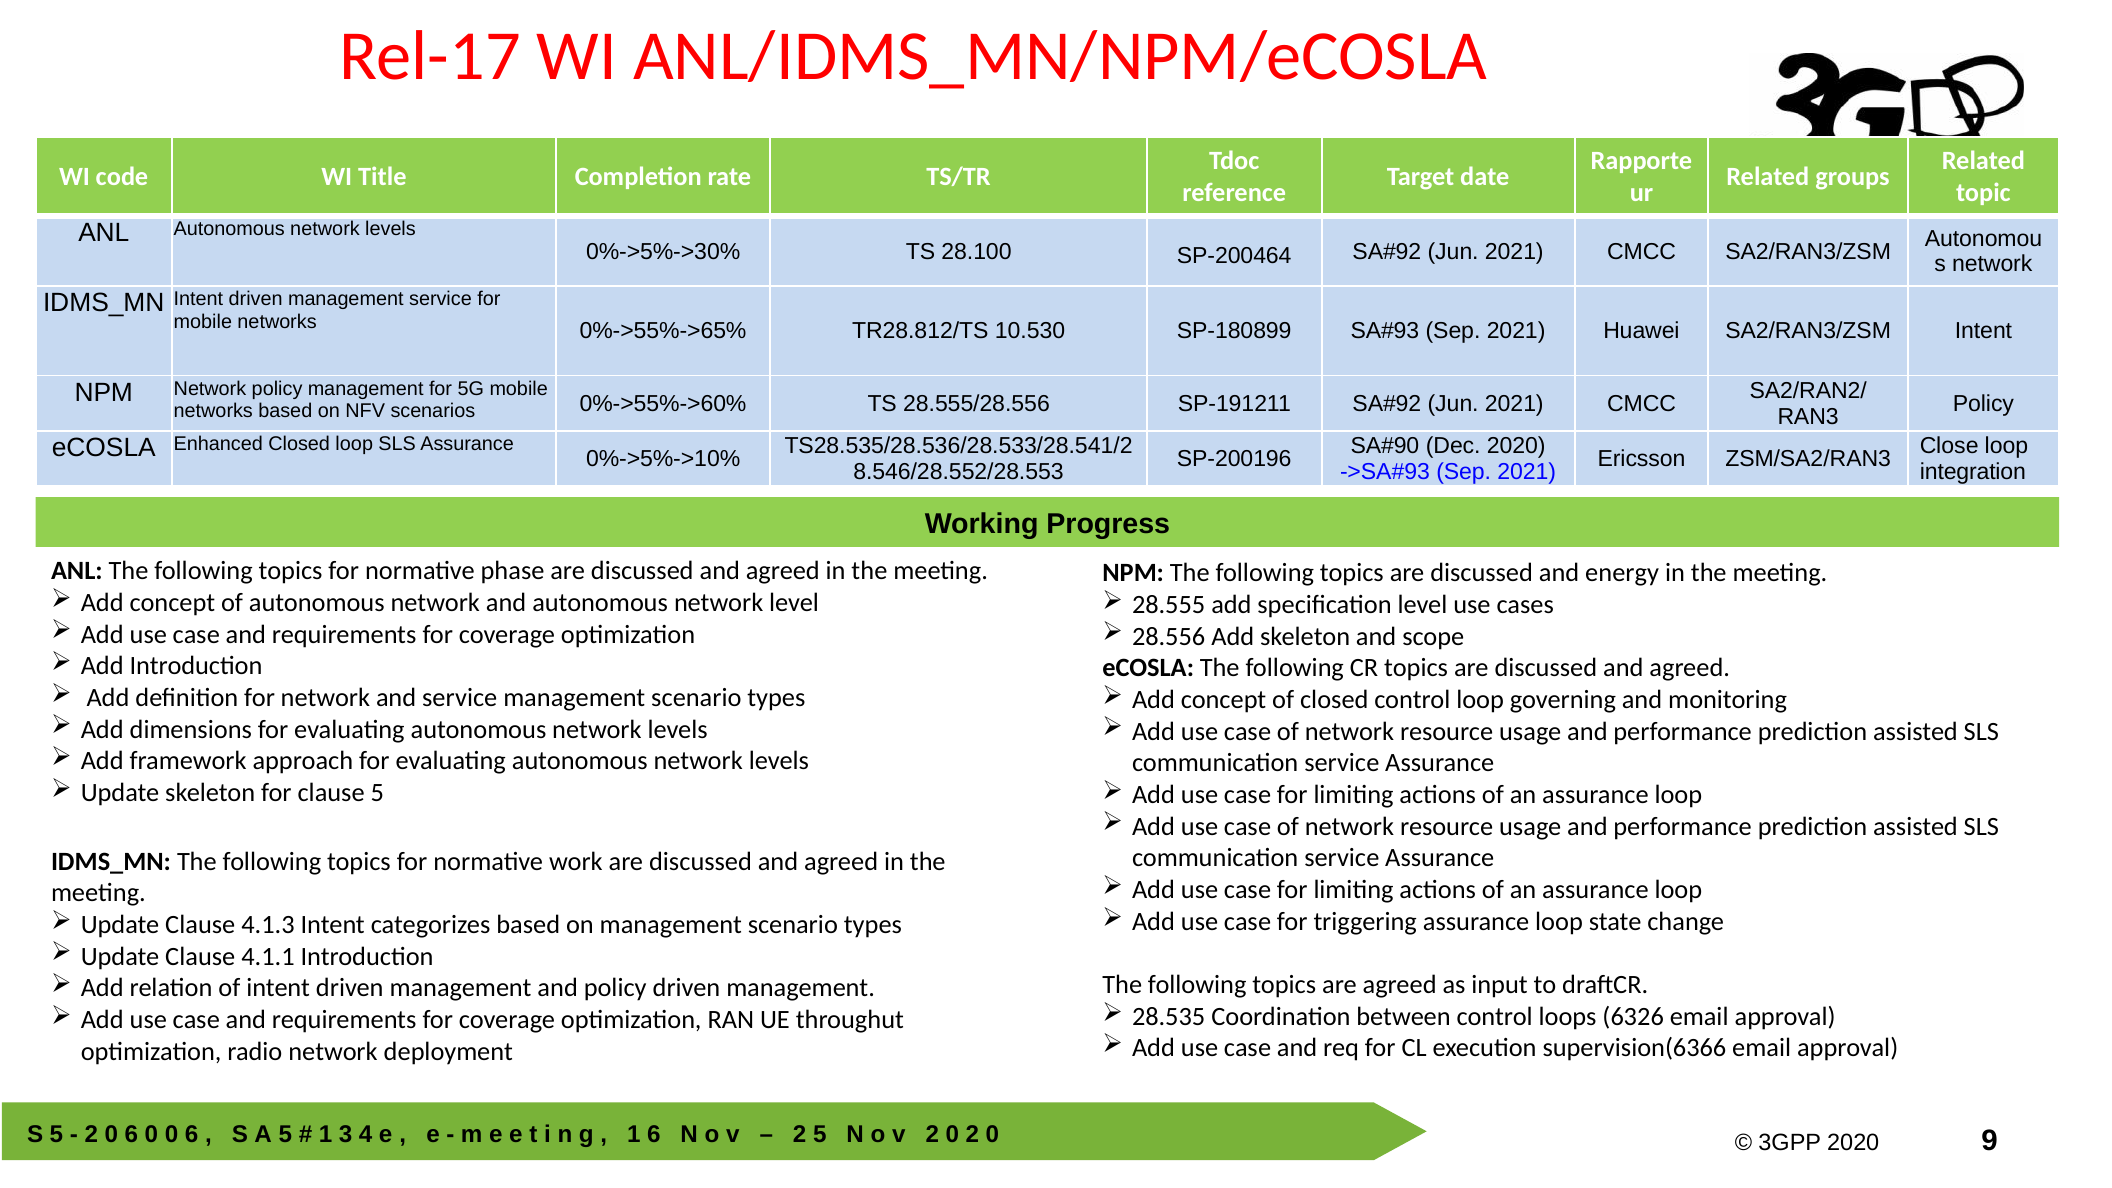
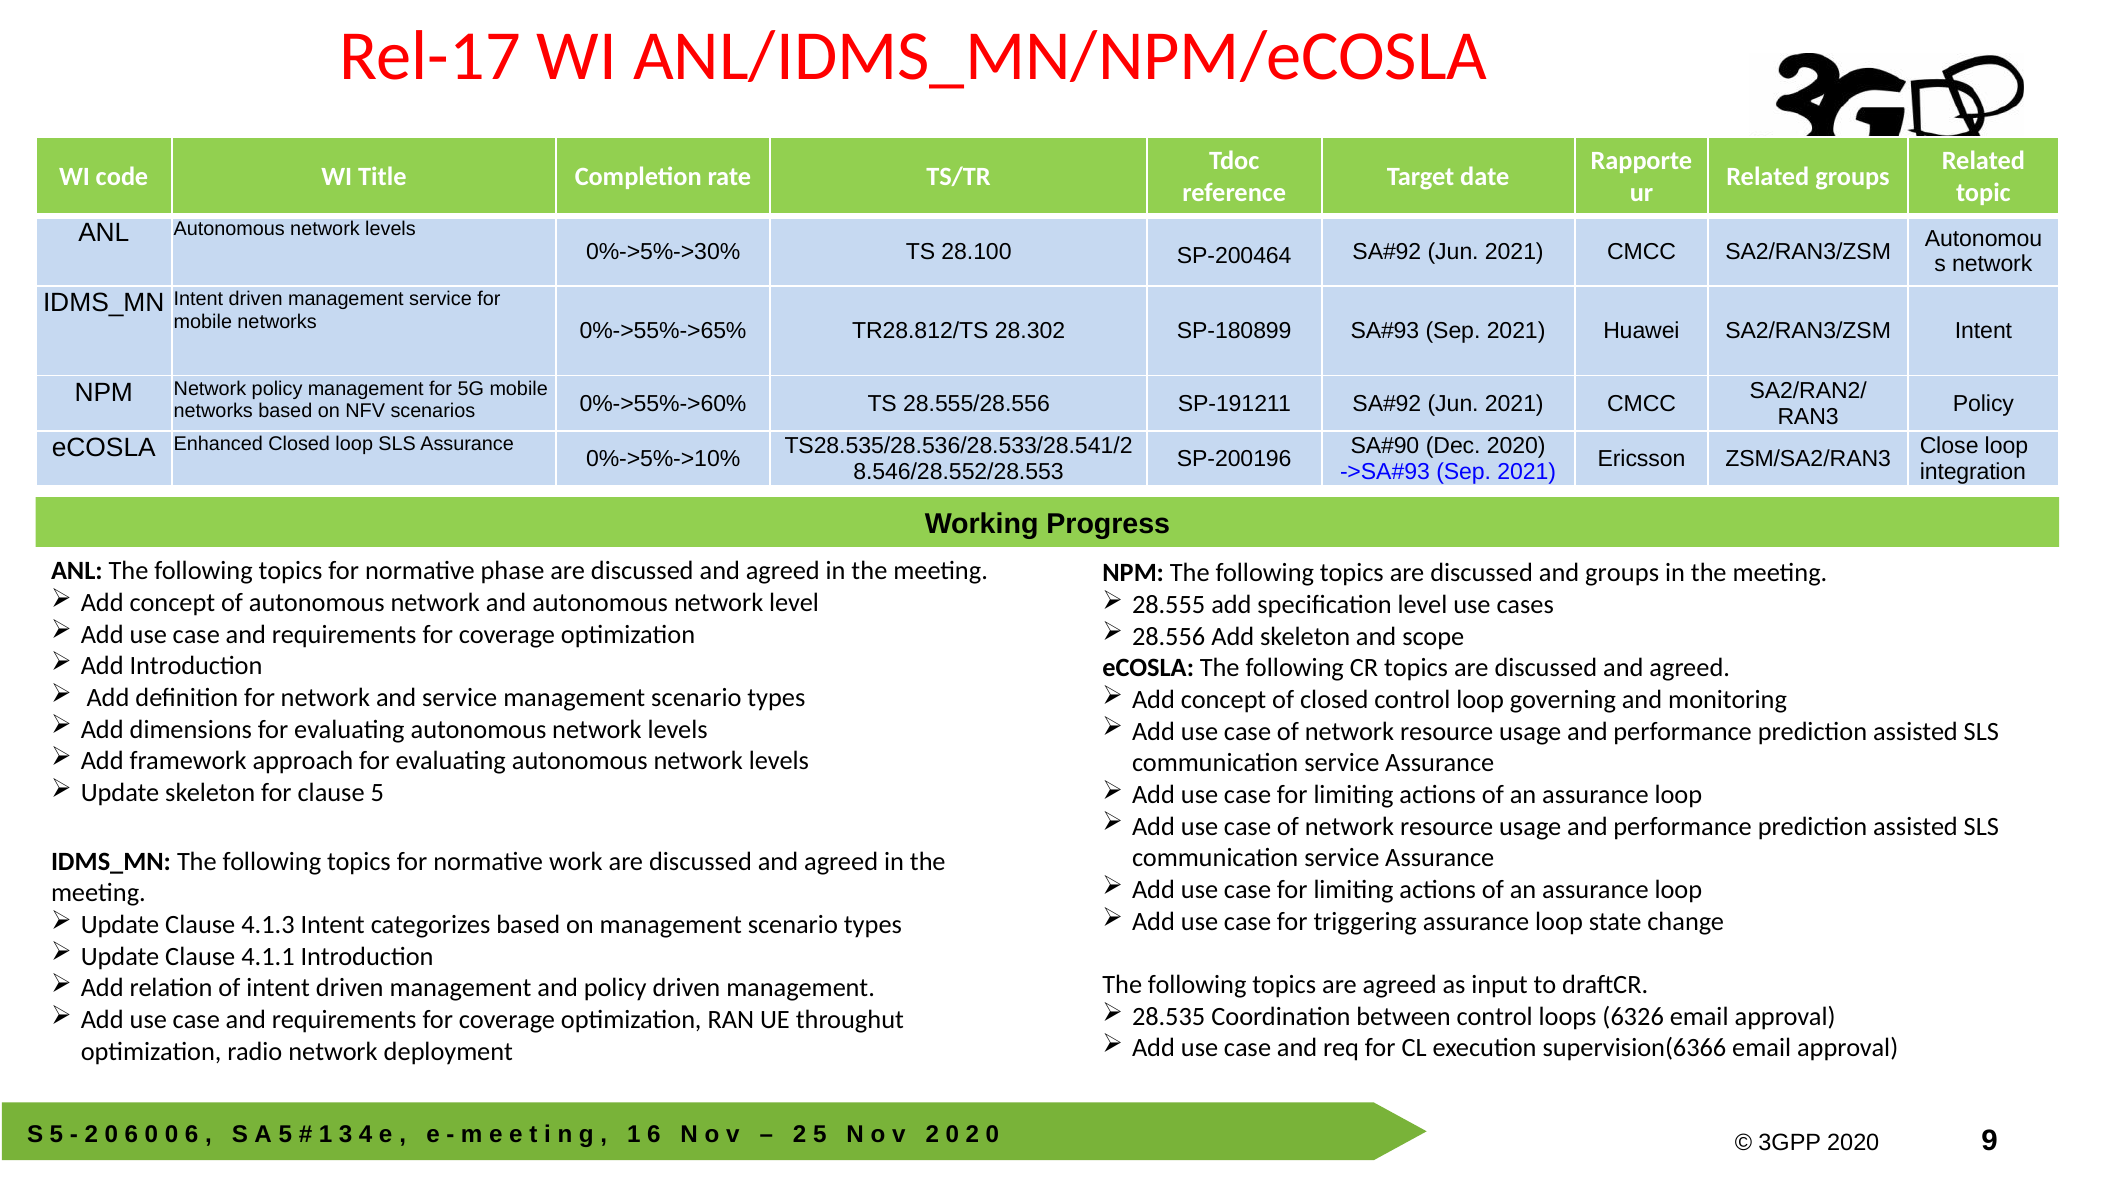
10.530: 10.530 -> 28.302 (1030, 331)
and energy: energy -> groups (1622, 573)
